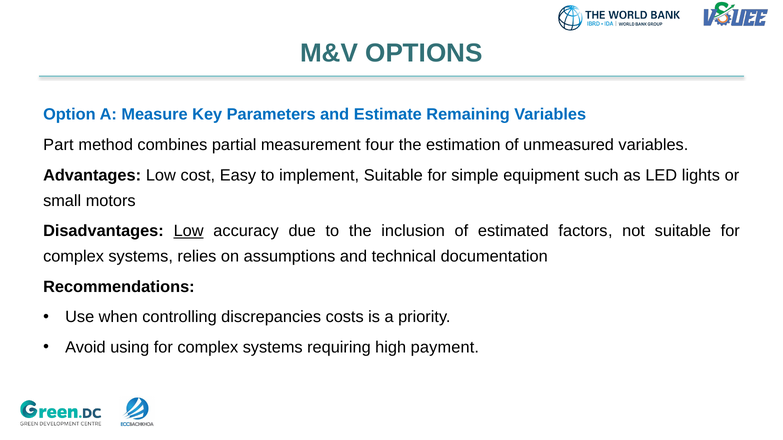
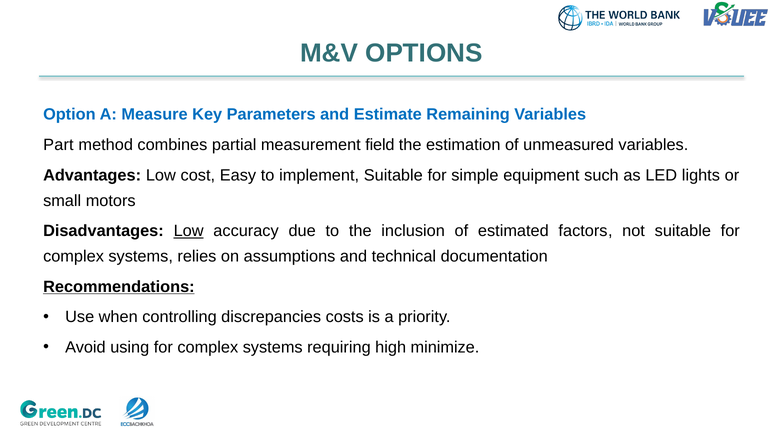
four: four -> field (380, 145)
Recommendations underline: none -> present (119, 287)
payment: payment -> minimize (445, 348)
